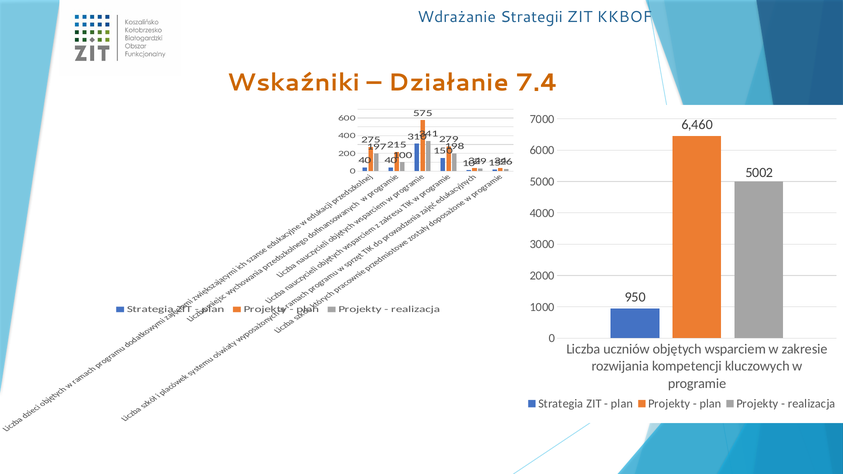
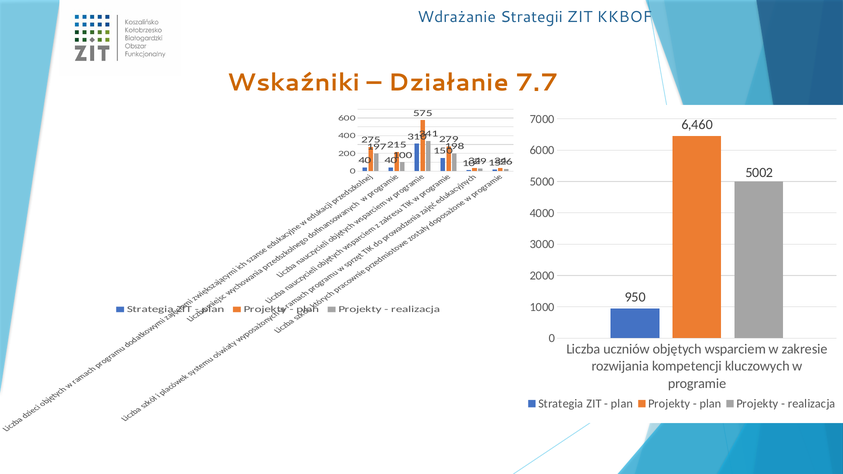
7.4: 7.4 -> 7.7 (537, 83)
